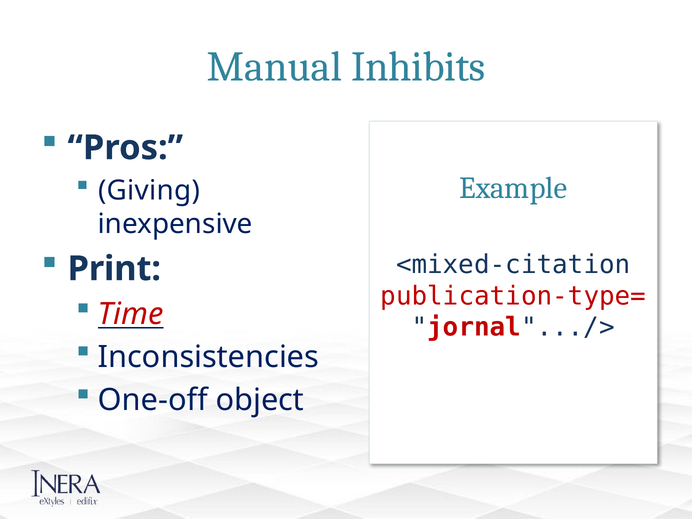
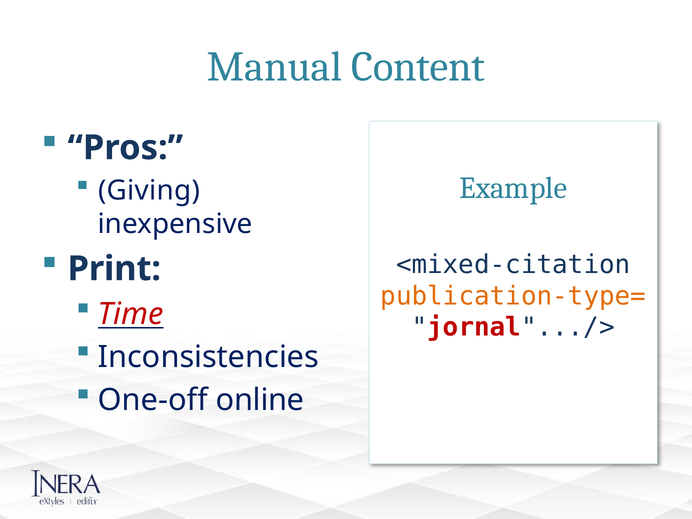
Inhibits: Inhibits -> Content (418, 67)
publication-type= colour: red -> orange (513, 296)
object: object -> online (260, 400)
